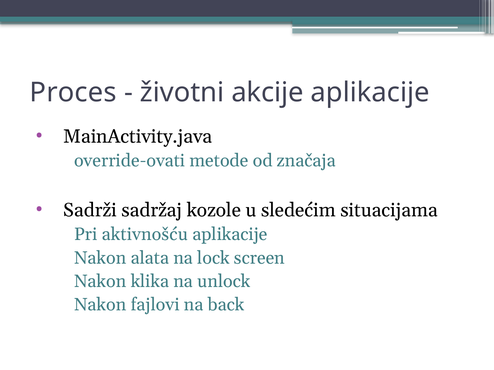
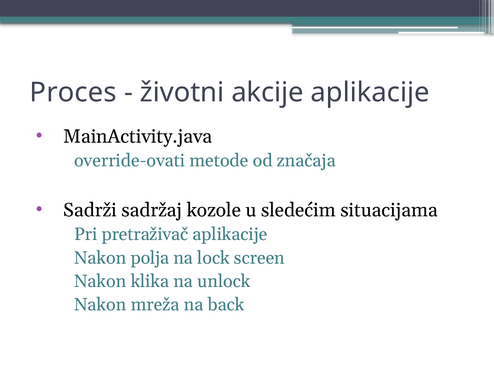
aktivnošću: aktivnošću -> pretraživač (145, 235)
alata: alata -> polja (150, 258)
fajlovi: fajlovi -> mreža (155, 305)
